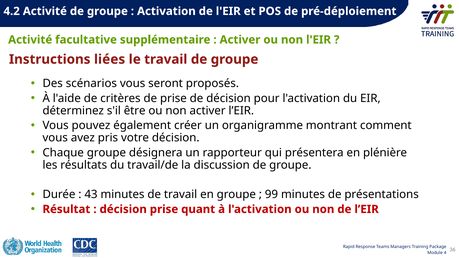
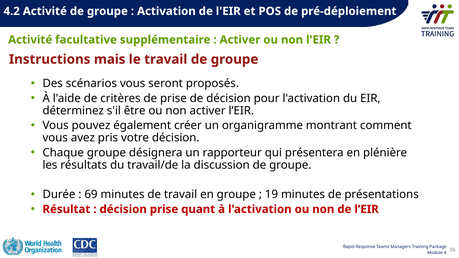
liées: liées -> mais (110, 59)
43: 43 -> 69 (91, 195)
99: 99 -> 19 (271, 195)
